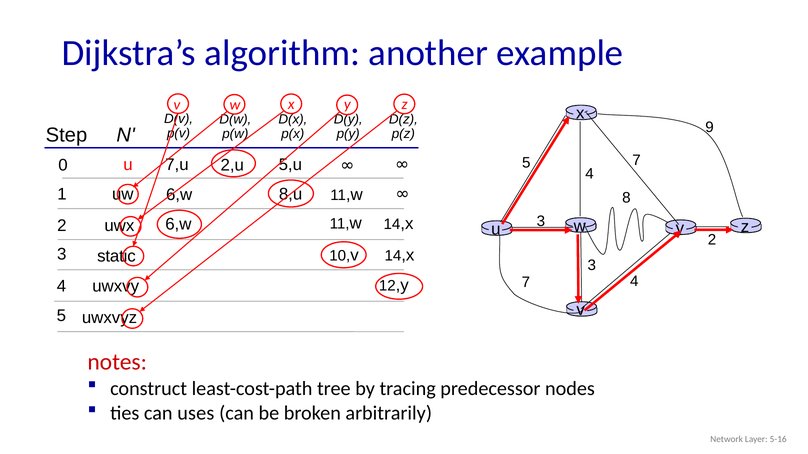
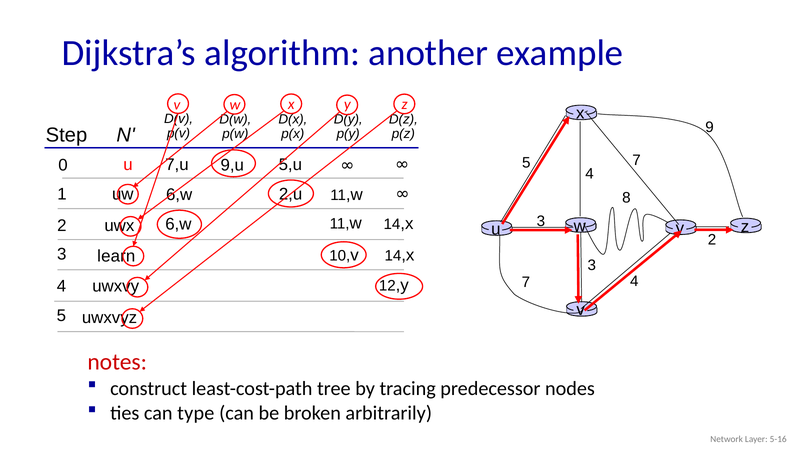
2,u: 2,u -> 9,u (232, 165)
8,u: 8,u -> 2,u (291, 195)
static: static -> learn (116, 256)
uses: uses -> type (196, 414)
